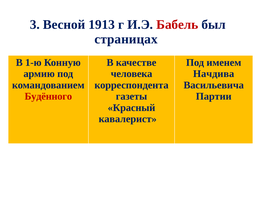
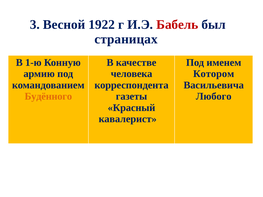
1913: 1913 -> 1922 (102, 25)
Начдива: Начдива -> Котором (214, 74)
Будённого colour: red -> orange (48, 96)
Партии: Партии -> Любого (214, 96)
